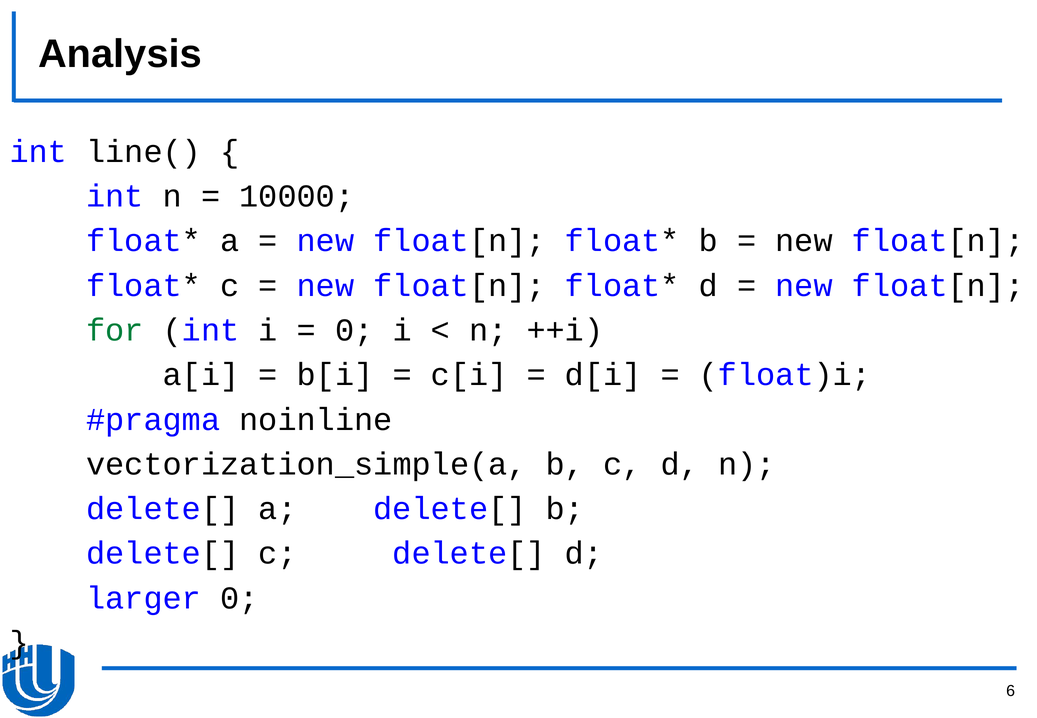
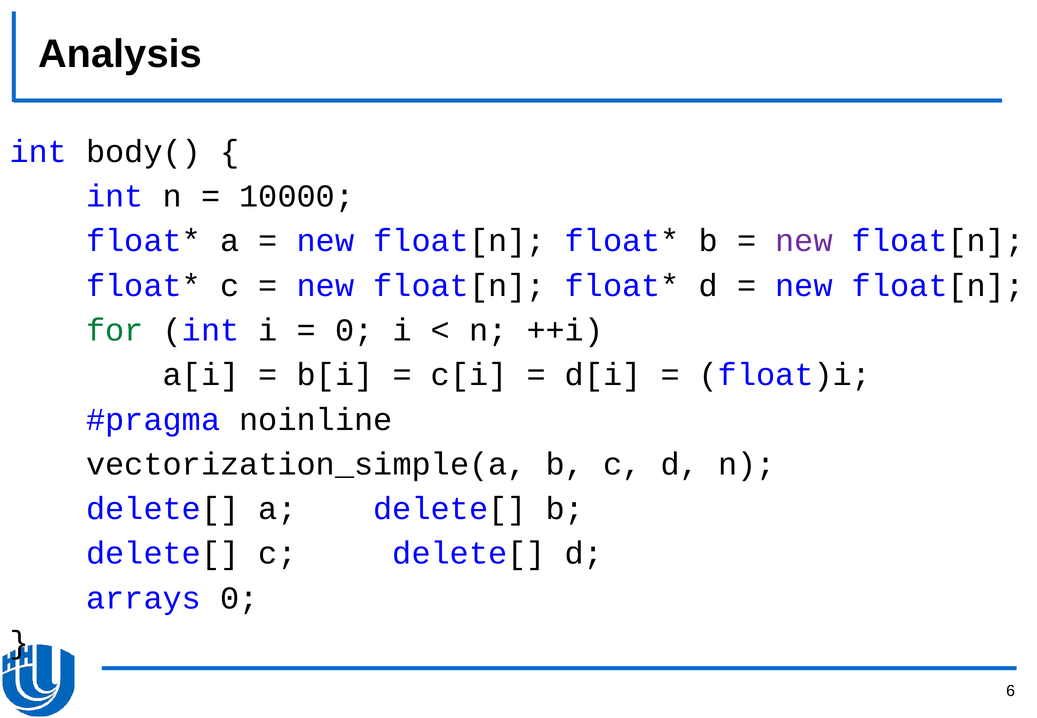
line(: line( -> body( (144, 151)
new colour: black -> purple (804, 241)
larger: larger -> arrays (144, 598)
